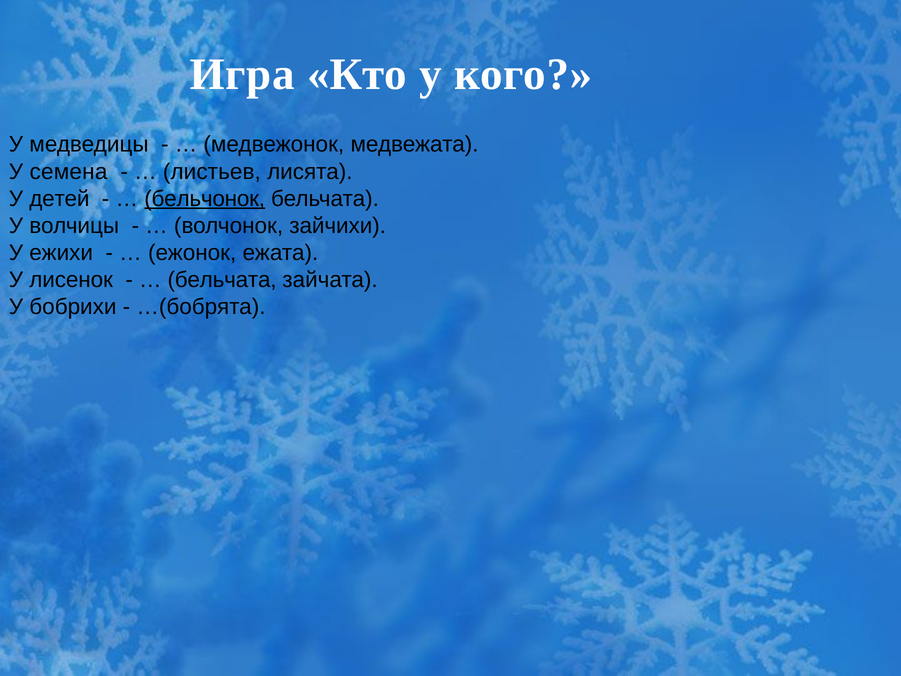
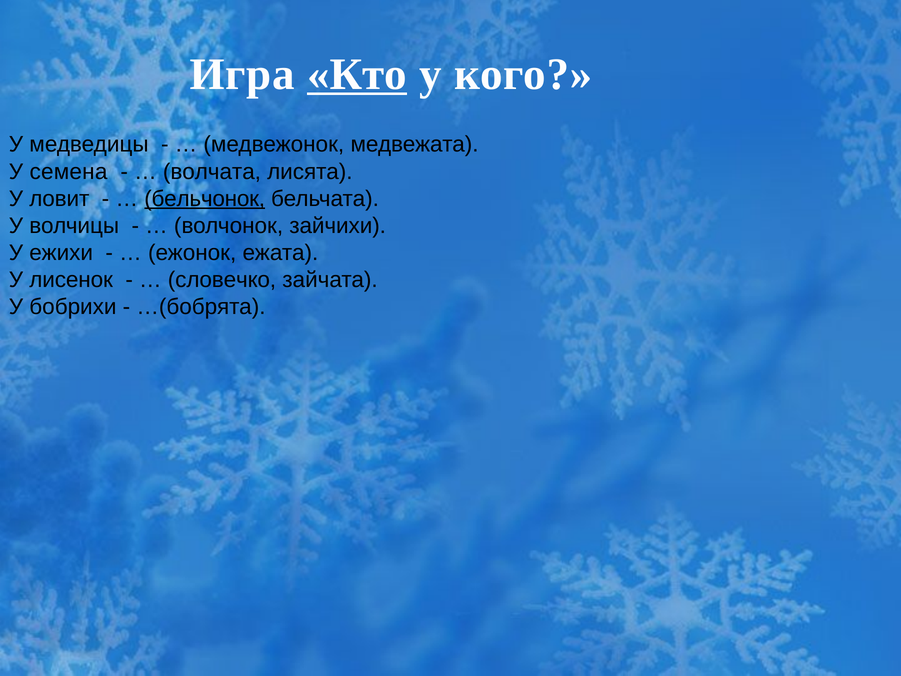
Кто underline: none -> present (357, 74)
листьев: листьев -> волчата (212, 172)
детей: детей -> ловит (59, 199)
бельчата: бельчата -> словечко (222, 280)
